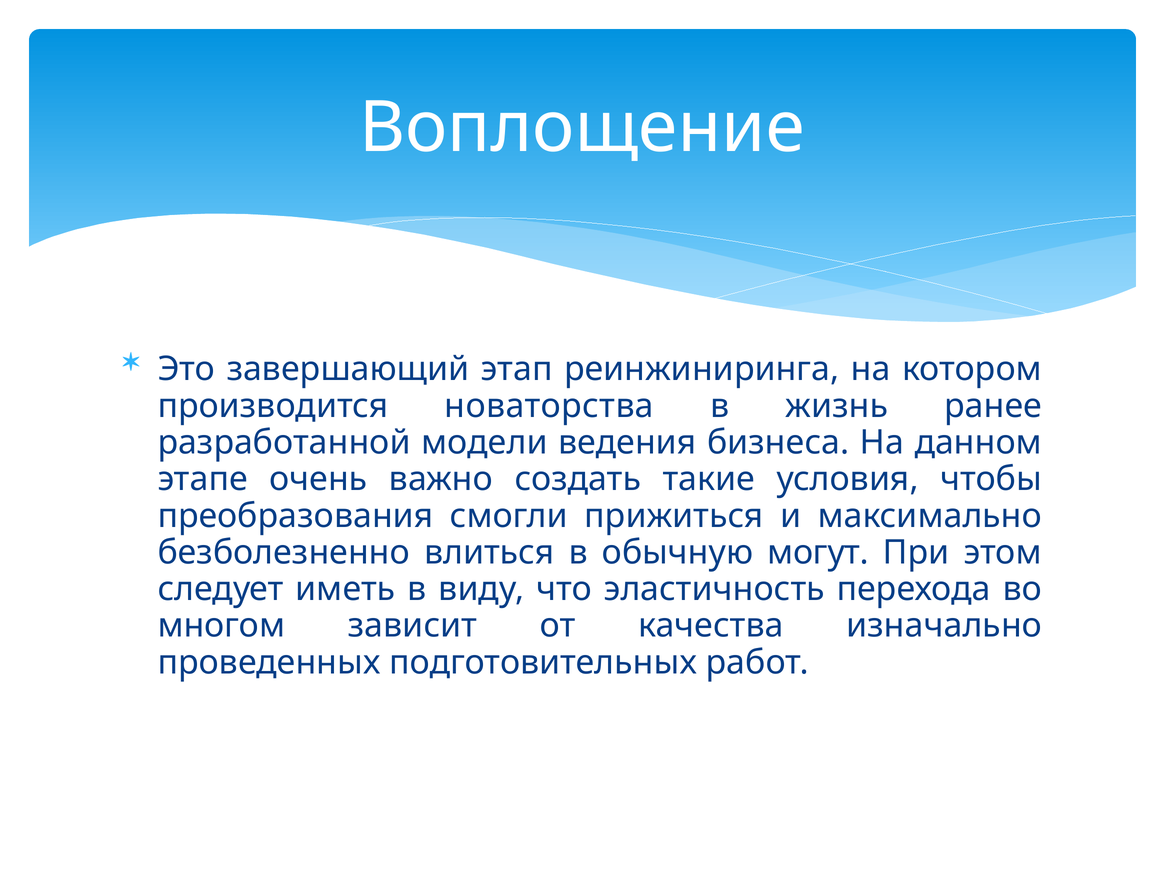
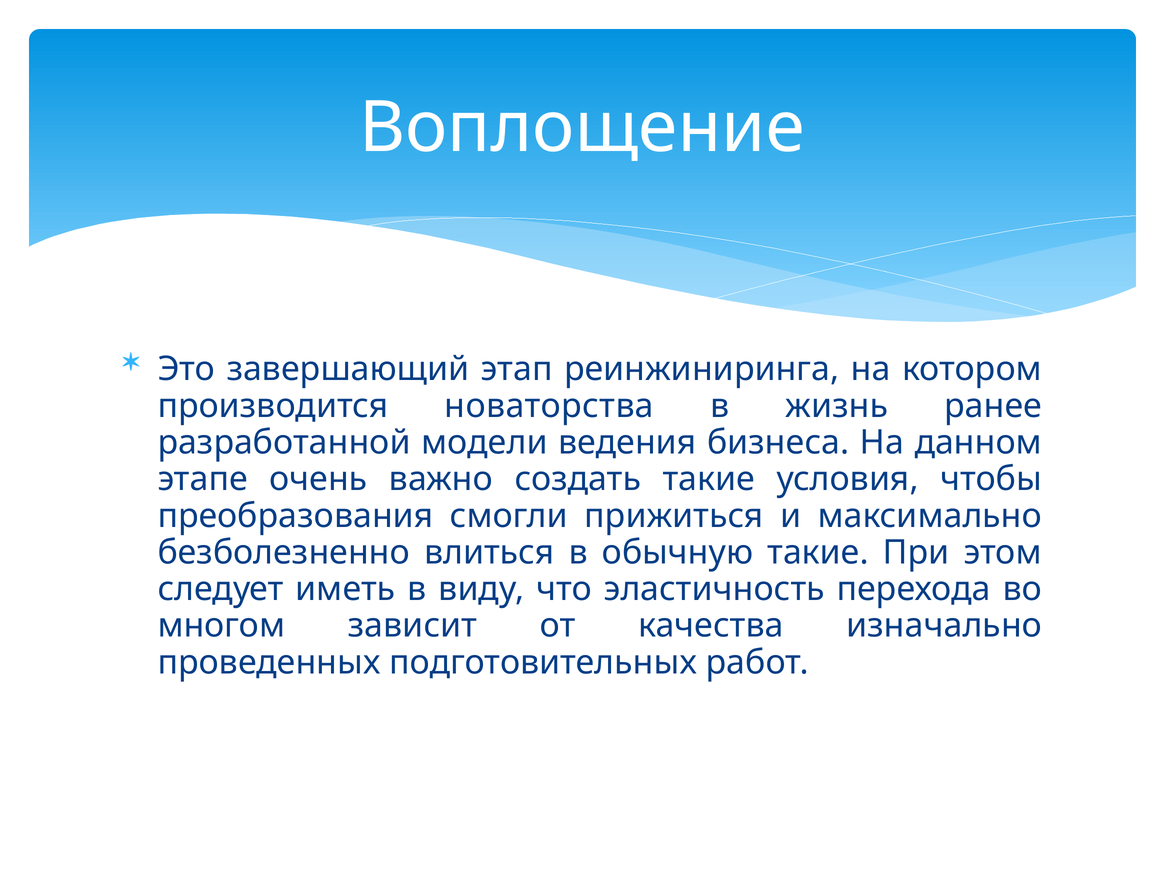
обычную могут: могут -> такие (818, 552)
